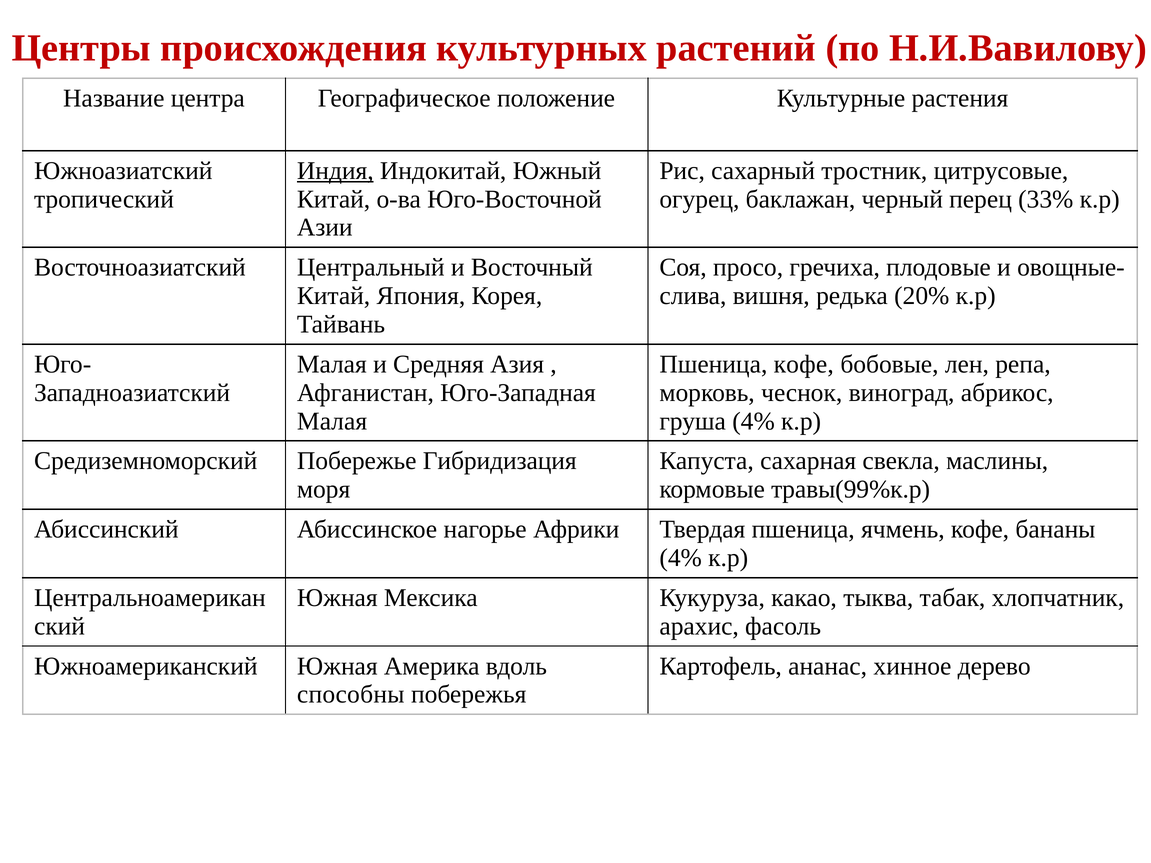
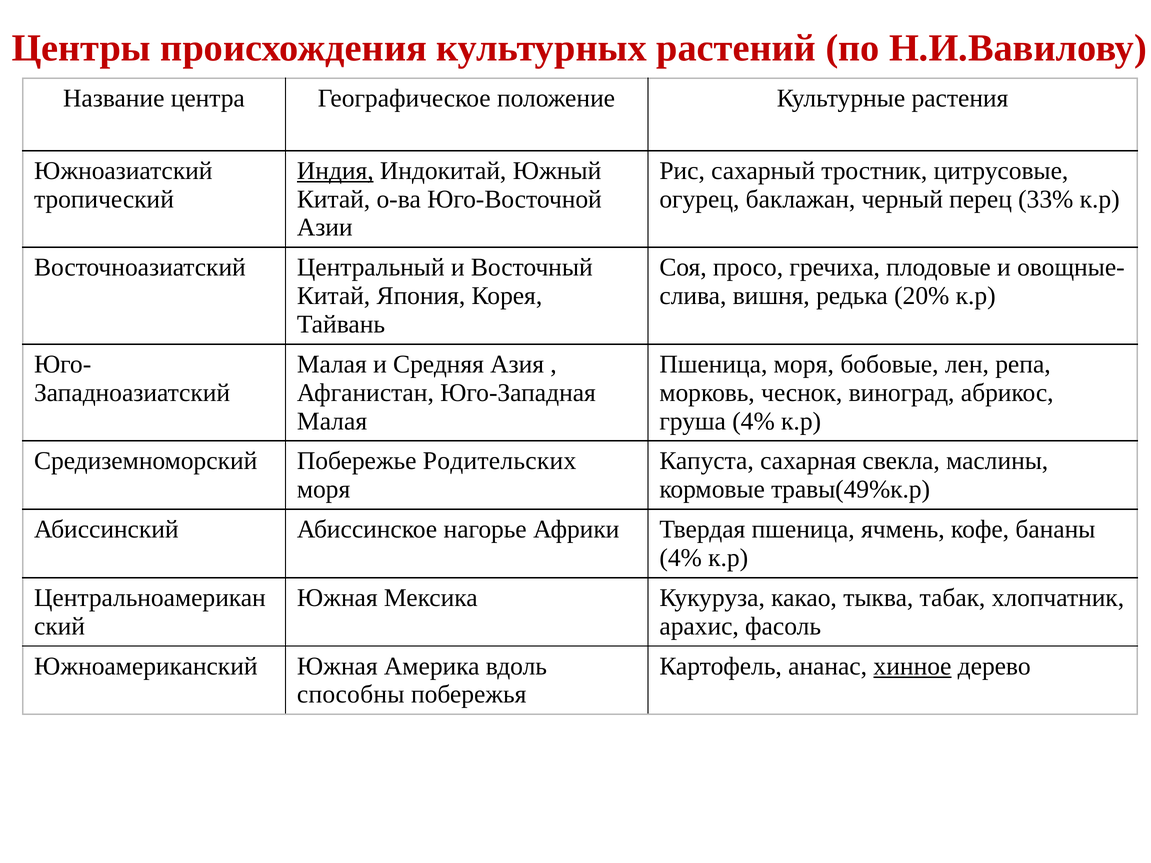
Пшеница кофе: кофе -> моря (804, 364)
Гибридизация: Гибридизация -> Родительских (500, 461)
травы(99%к.р: травы(99%к.р -> травы(49%к.р (851, 490)
хинное underline: none -> present (912, 666)
